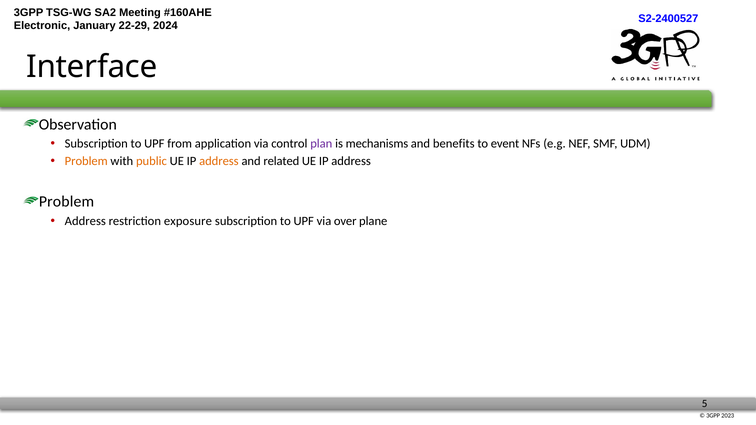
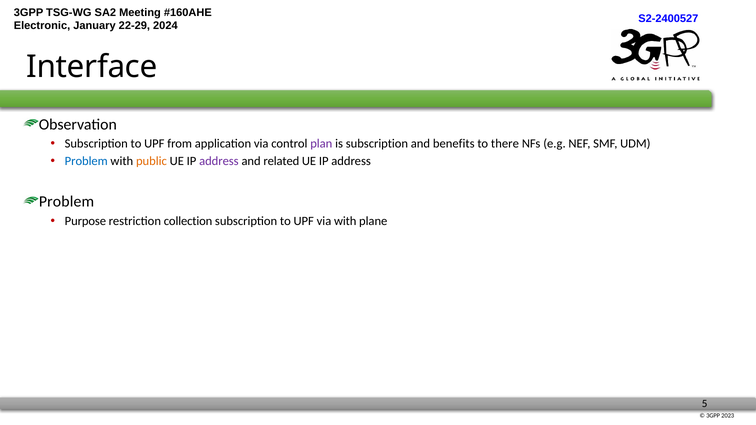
is mechanisms: mechanisms -> subscription (377, 144)
event: event -> there (505, 144)
Problem colour: orange -> blue (86, 161)
address colour: orange -> purple (219, 161)
Address: Address -> Purpose (85, 221)
exposure: exposure -> collection (188, 221)
via over: over -> with (345, 221)
